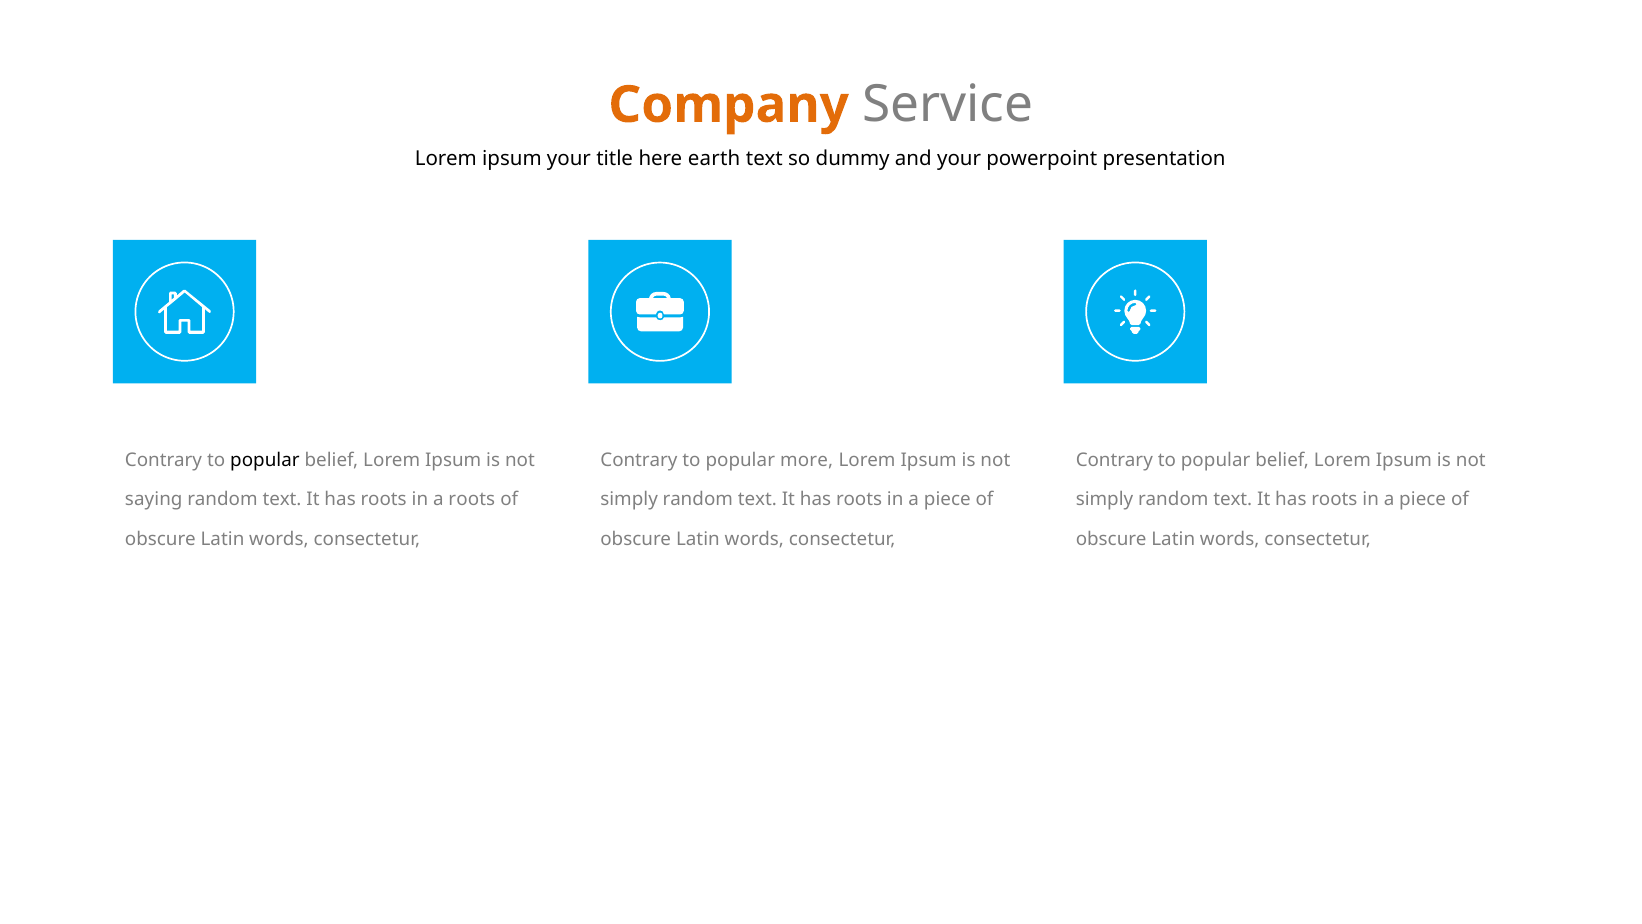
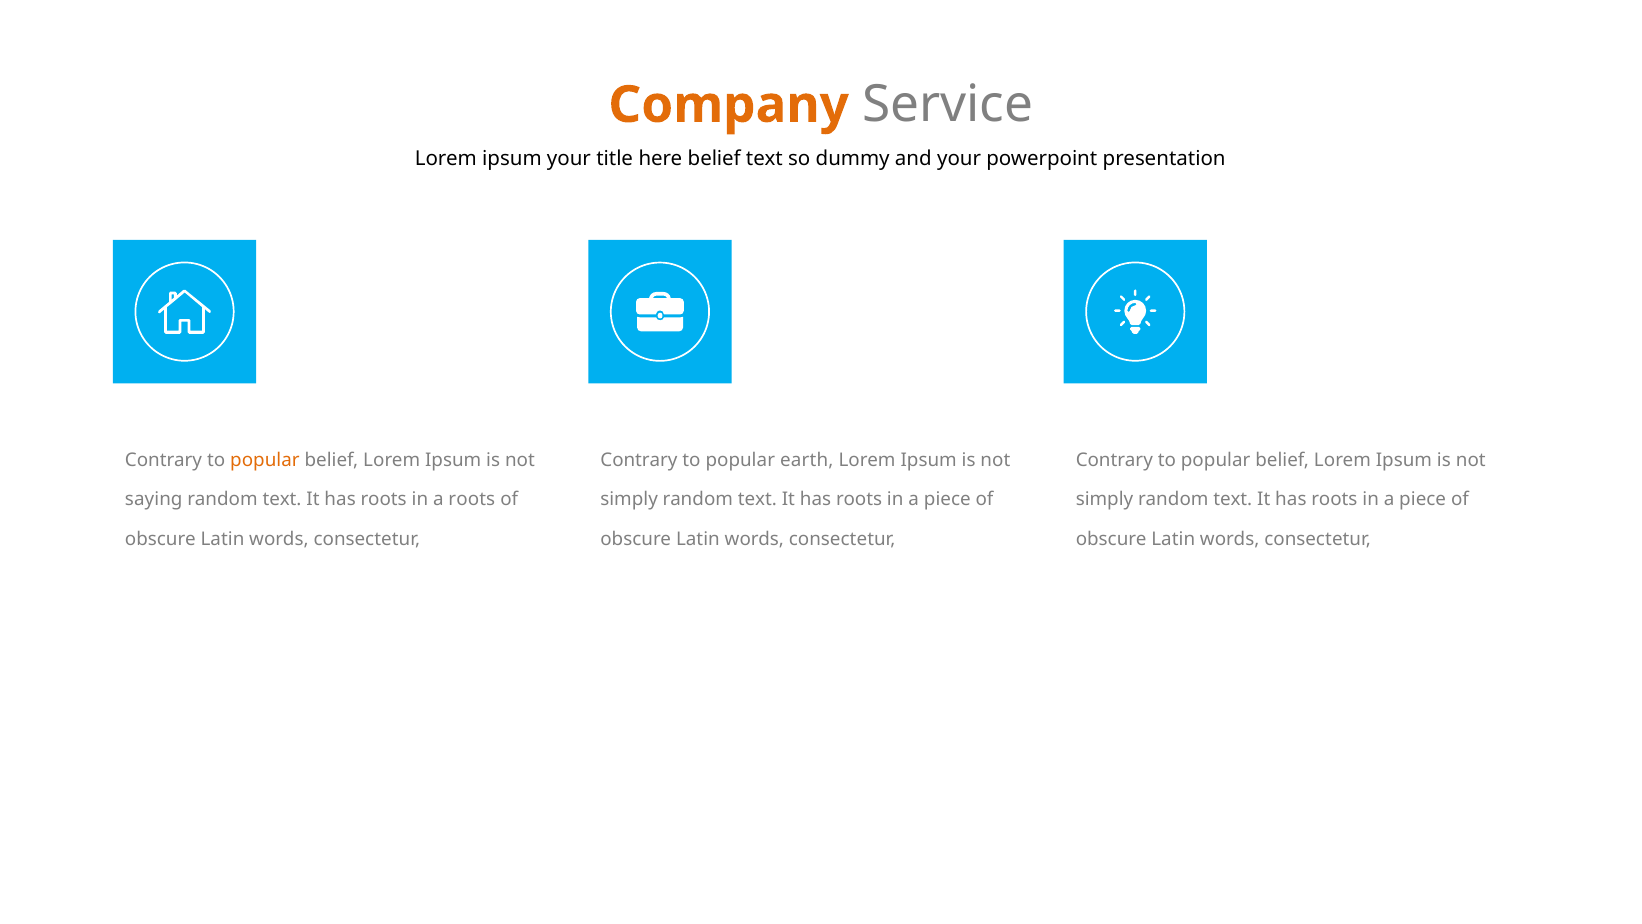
here earth: earth -> belief (714, 159)
popular colour: black -> orange (265, 460)
more: more -> earth (807, 460)
